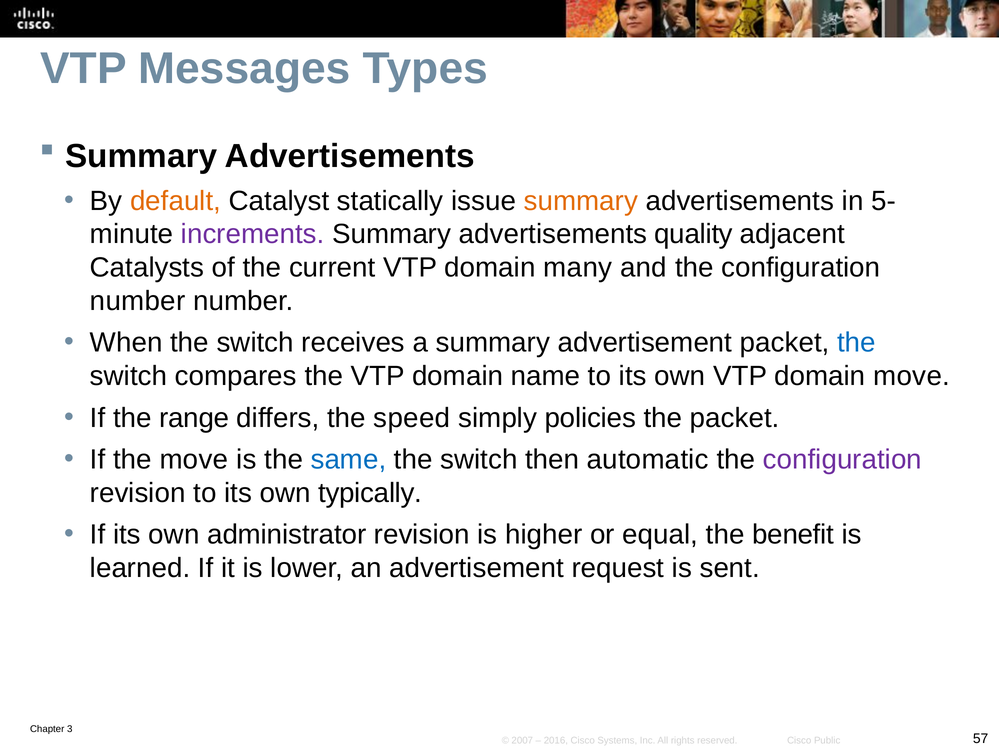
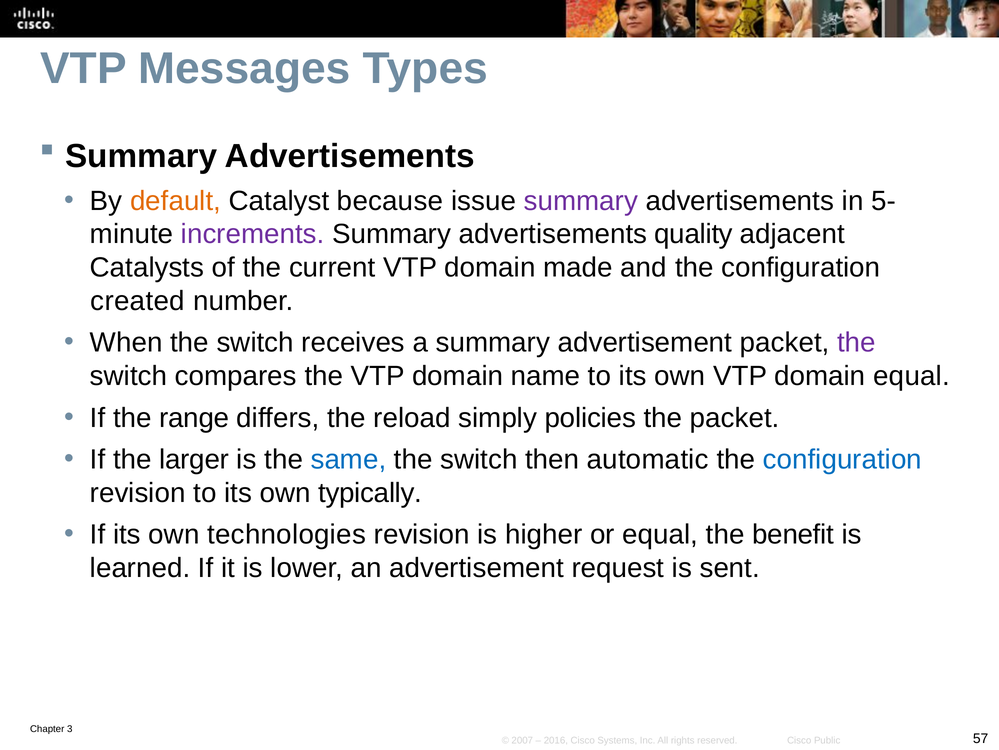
statically: statically -> because (390, 201)
summary colour: orange -> purple (581, 201)
many: many -> made (578, 267)
number: number -> created (138, 301)
the colour: blue -> purple (856, 342)
domain move: move -> equal (912, 376)
speed: speed -> reload (412, 417)
the move: move -> larger (194, 459)
configuration colour: purple -> blue (842, 459)
administrator: administrator -> technologies (287, 534)
